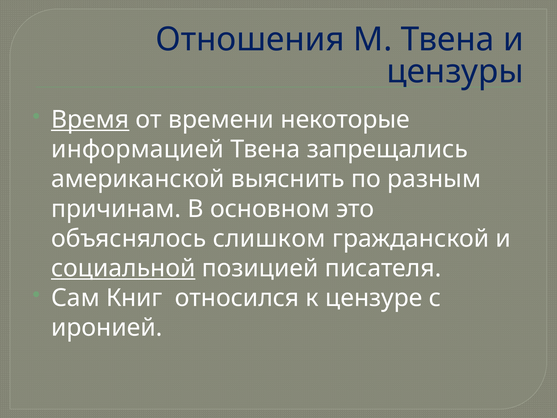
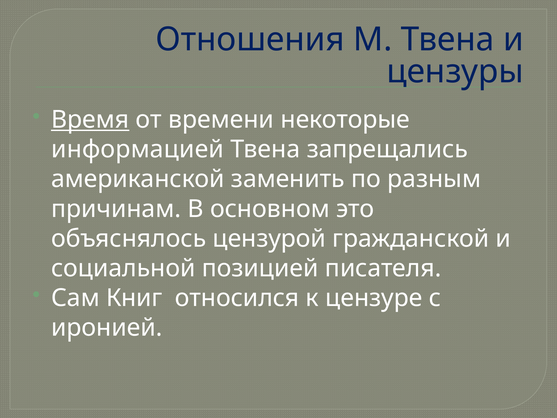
выяснить: выяснить -> заменить (288, 179)
слишком: слишком -> цензурой (269, 238)
социальной underline: present -> none (123, 268)
